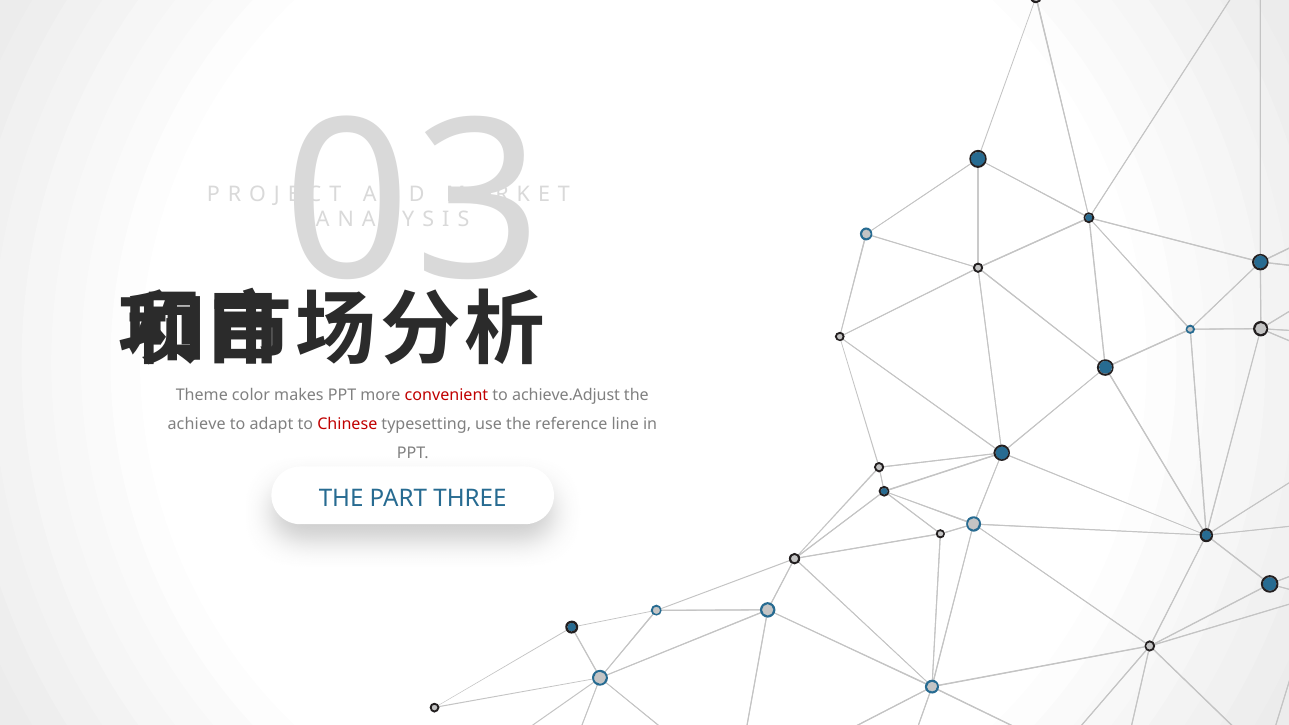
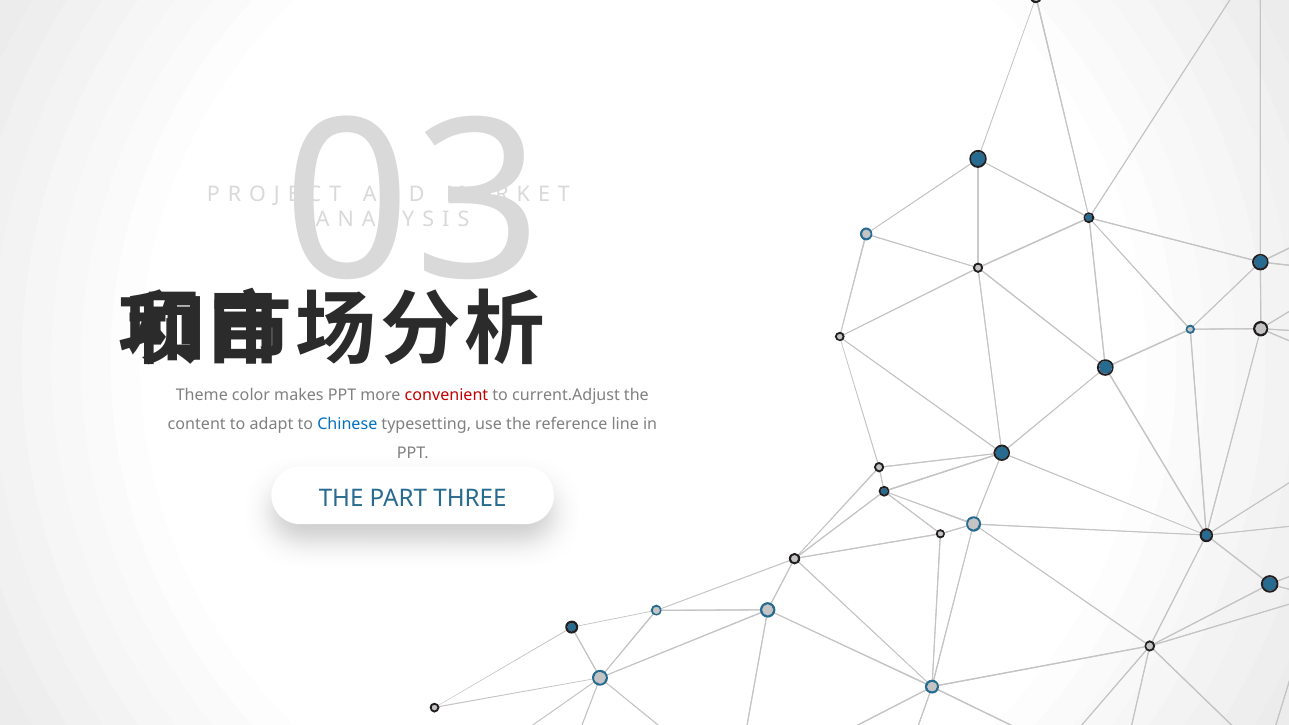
achieve.Adjust: achieve.Adjust -> current.Adjust (566, 395)
achieve: achieve -> content (197, 424)
Chinese colour: red -> blue (347, 424)
